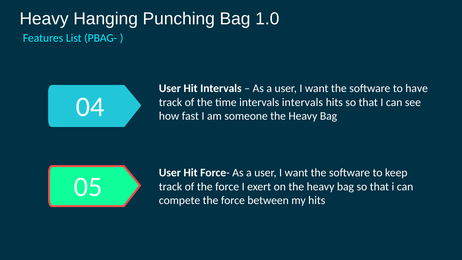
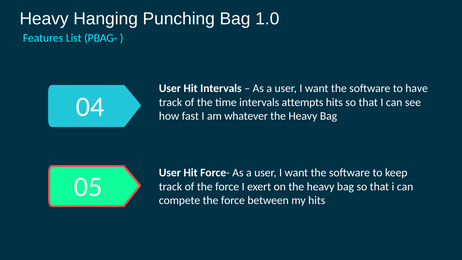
intervals intervals: intervals -> attempts (303, 102)
someone: someone -> whatever (246, 116)
